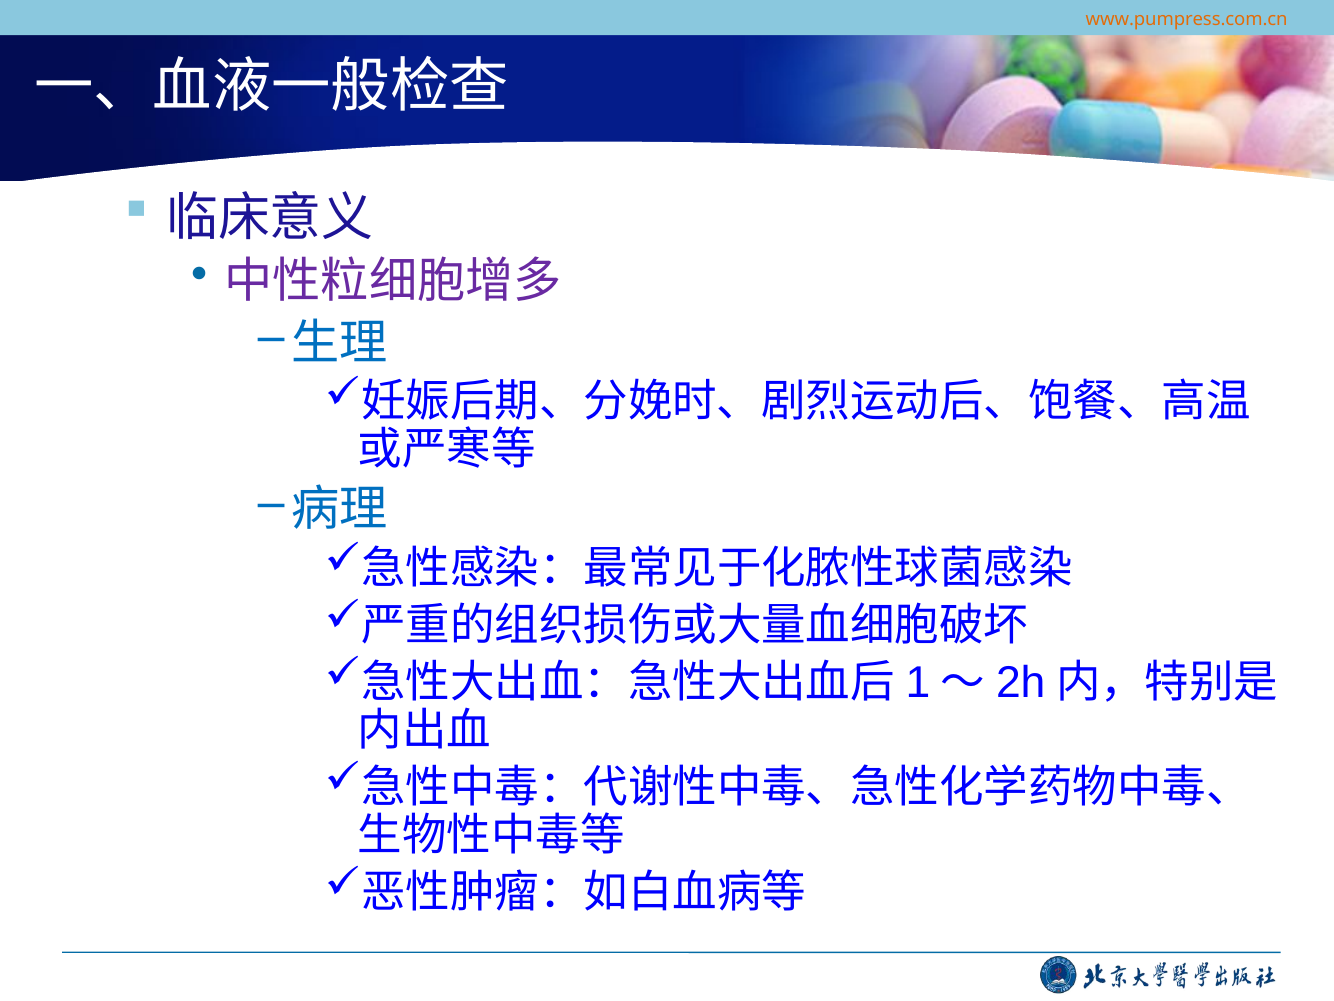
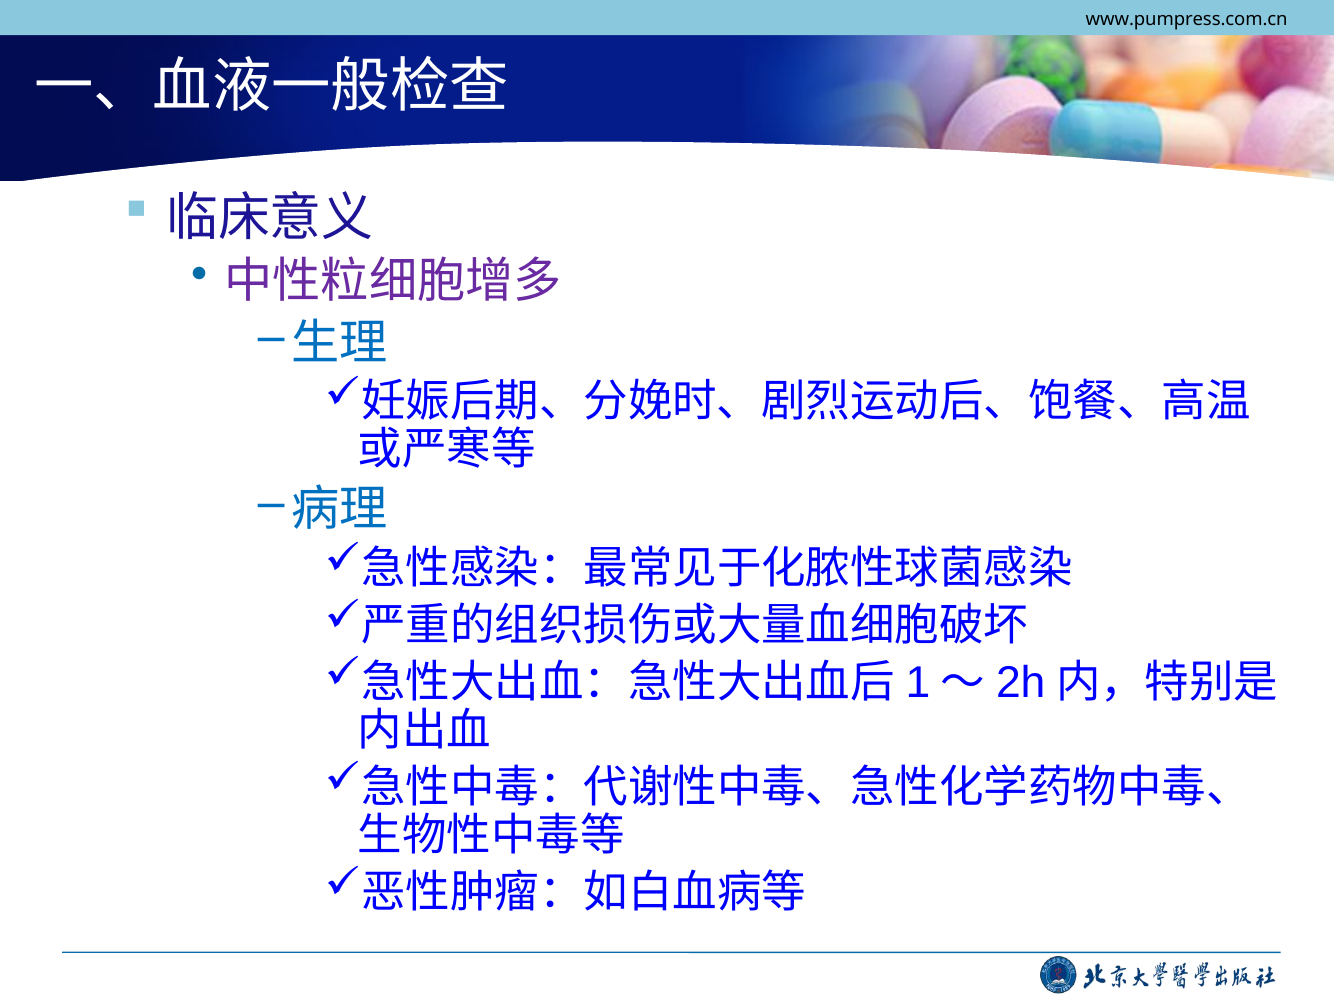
www.pumpress.com.cn colour: orange -> black (1187, 19)
